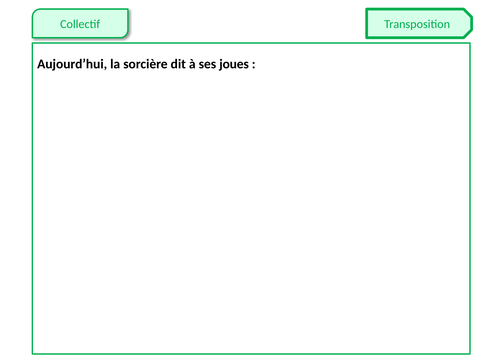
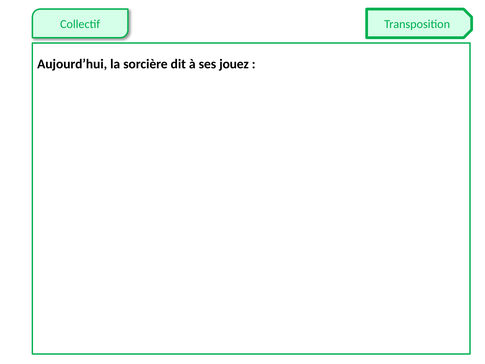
joues: joues -> jouez (234, 64)
